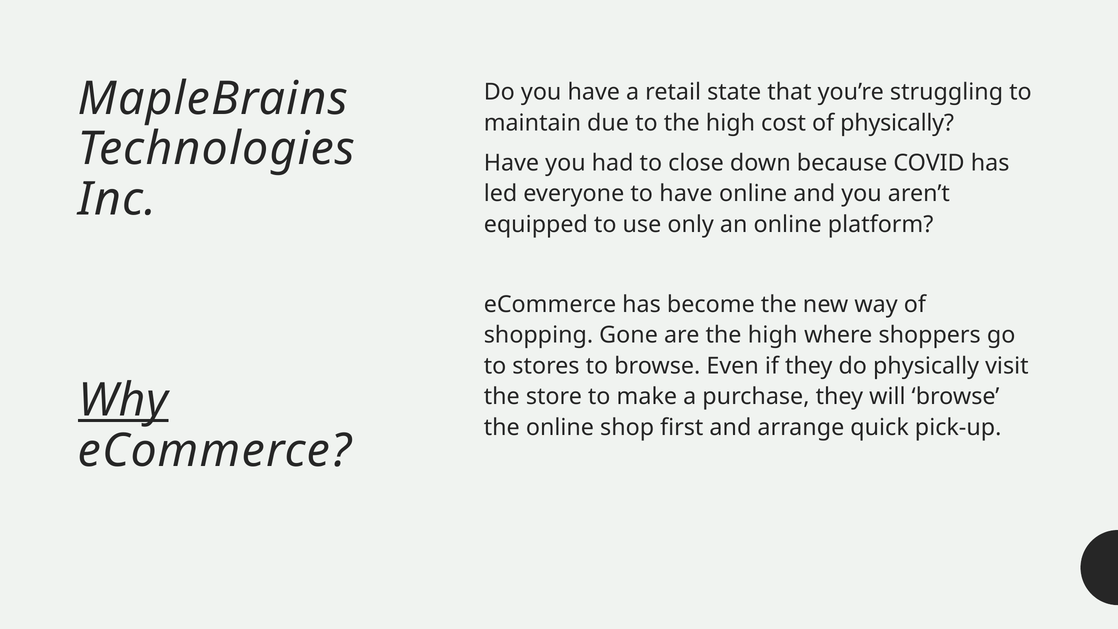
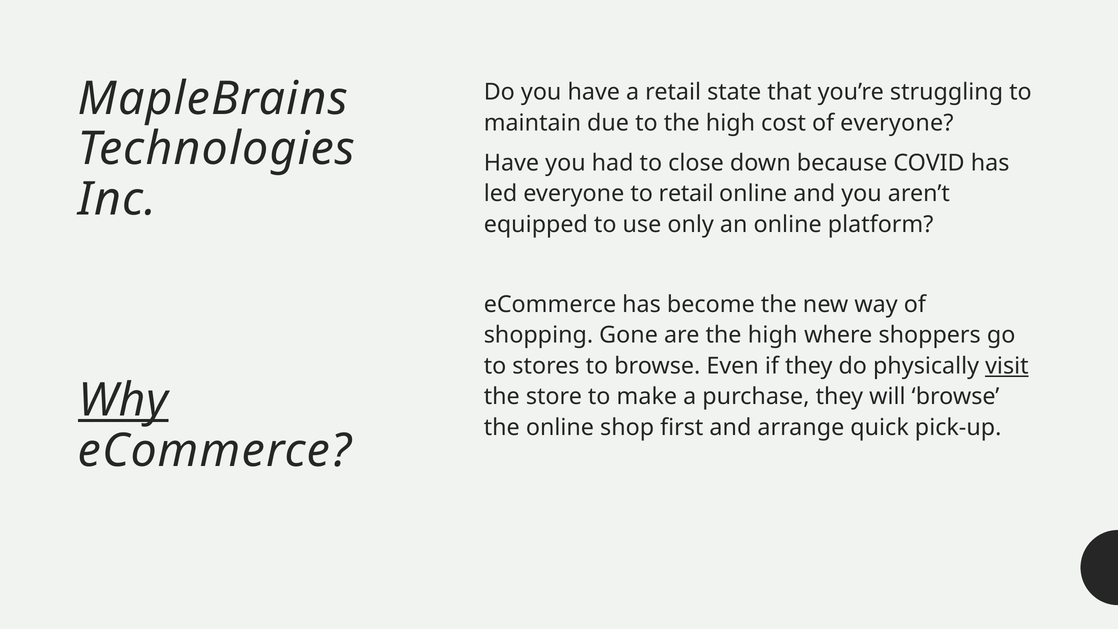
of physically: physically -> everyone (897, 123)
to have: have -> retail (686, 194)
visit underline: none -> present (1007, 366)
